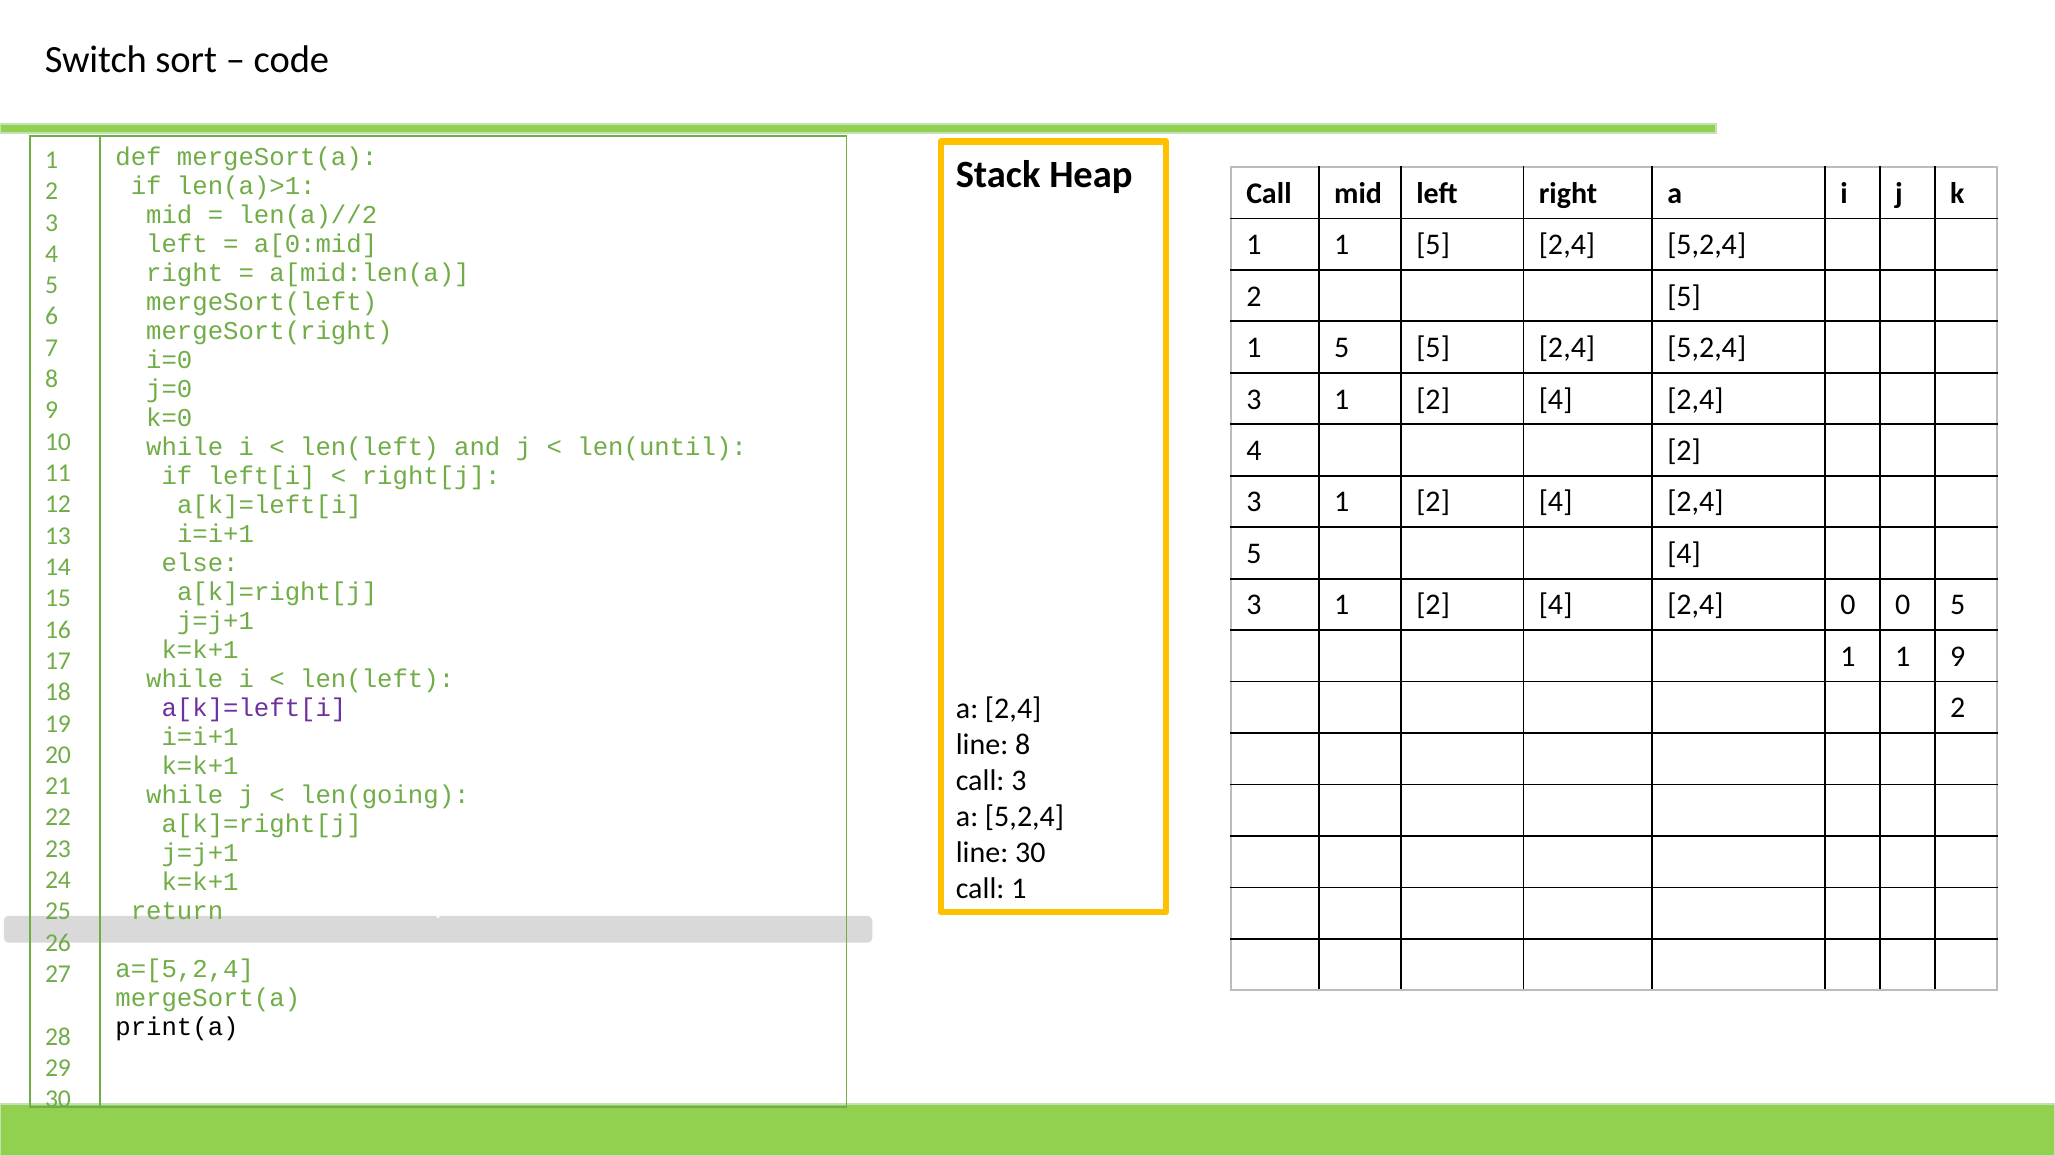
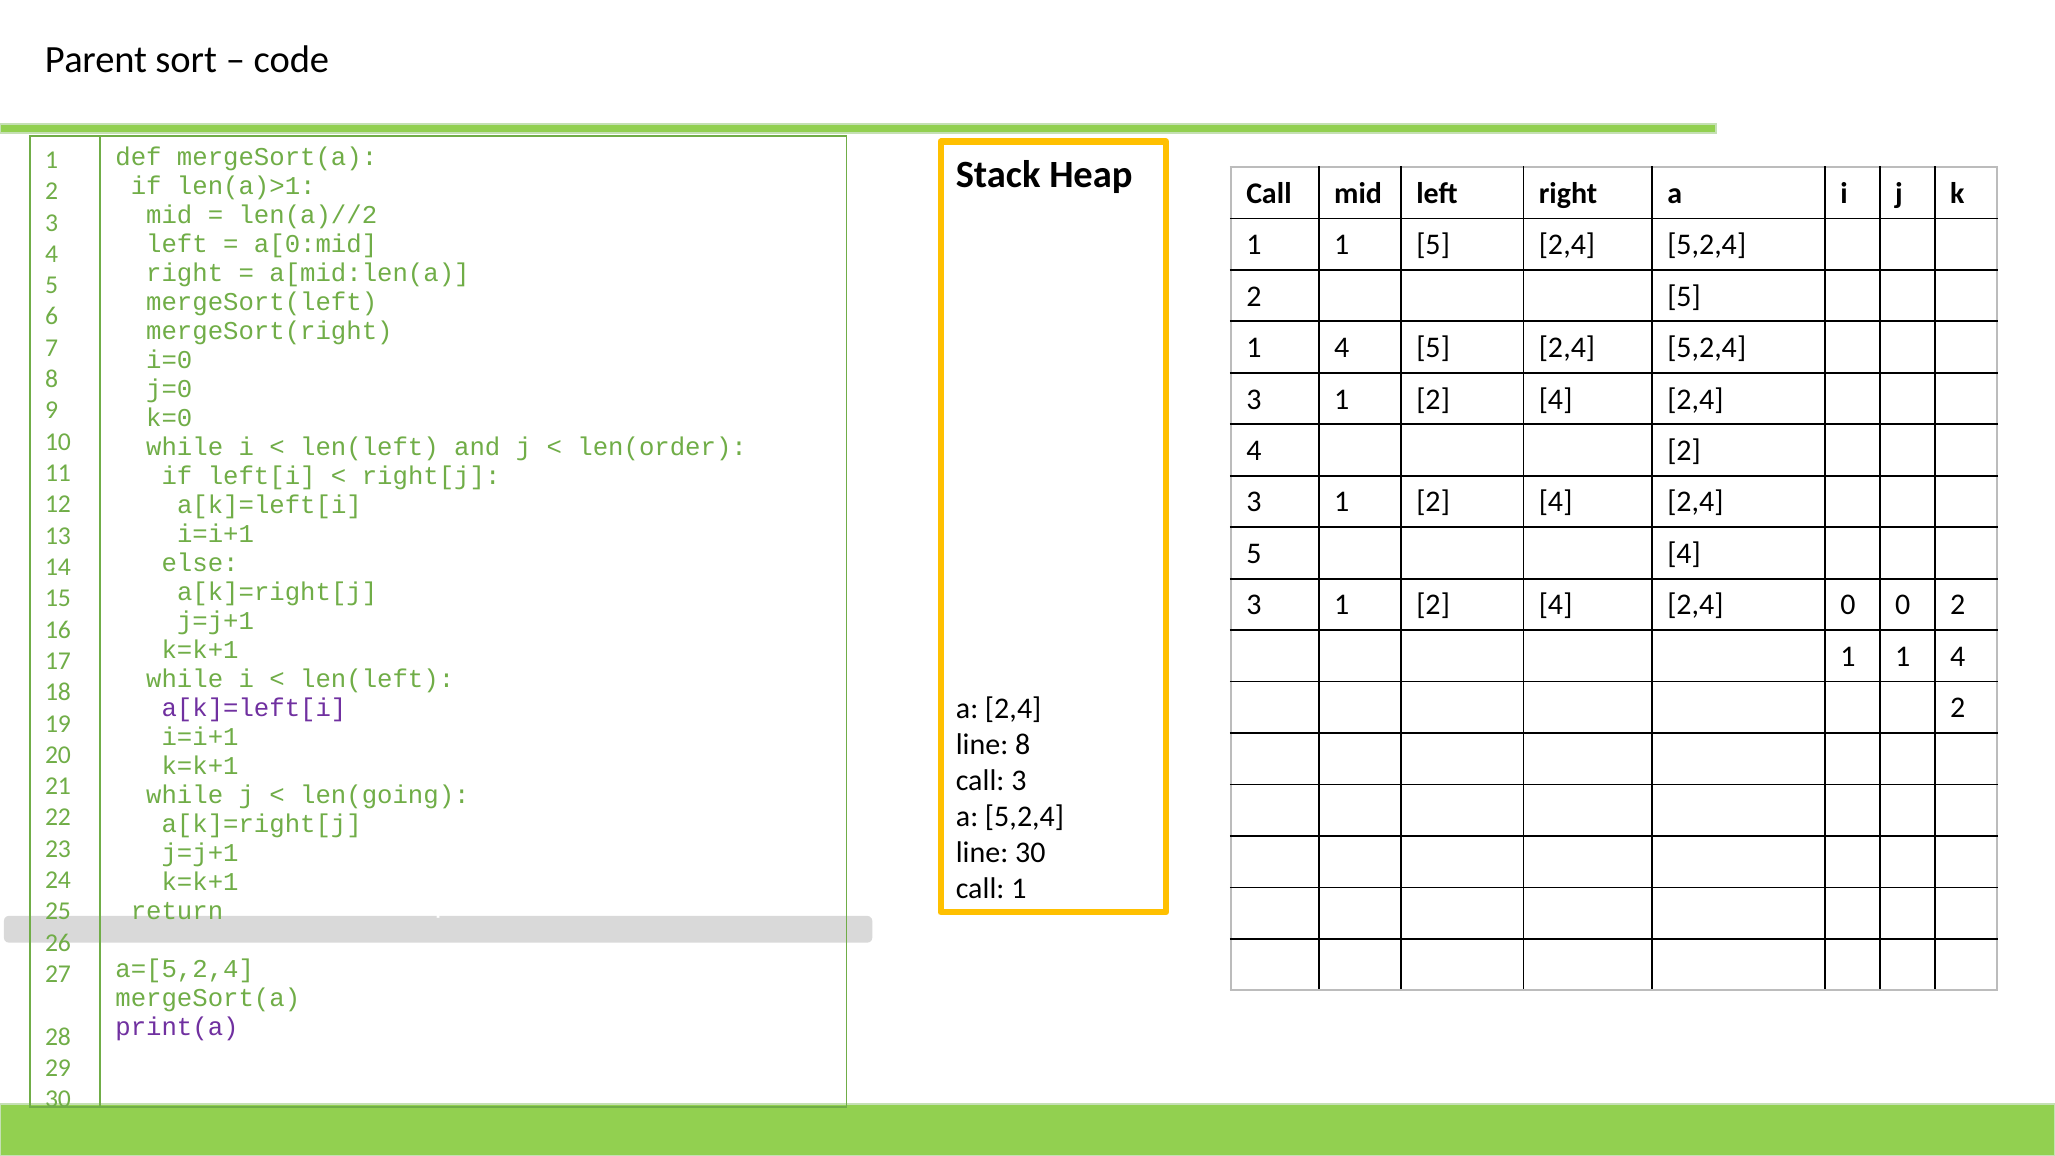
Switch: Switch -> Parent (96, 60)
5: 5 -> 4 (1342, 348)
len(until: len(until -> len(order (662, 447)
0 5: 5 -> 2 (1958, 605)
1 1 9: 9 -> 4 (1958, 656)
print(a colour: black -> purple (177, 1027)
